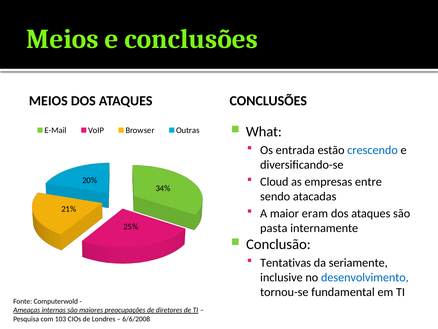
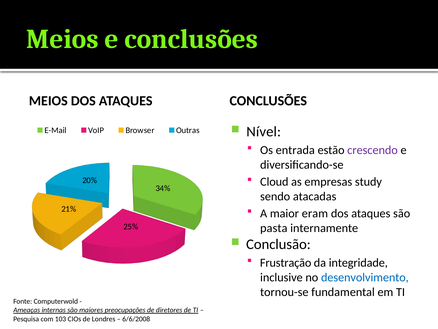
What: What -> Nível (264, 131)
crescendo colour: blue -> purple (373, 150)
entre: entre -> study (368, 182)
Tentativas: Tentativas -> Frustração (286, 262)
seriamente: seriamente -> integridade (358, 262)
